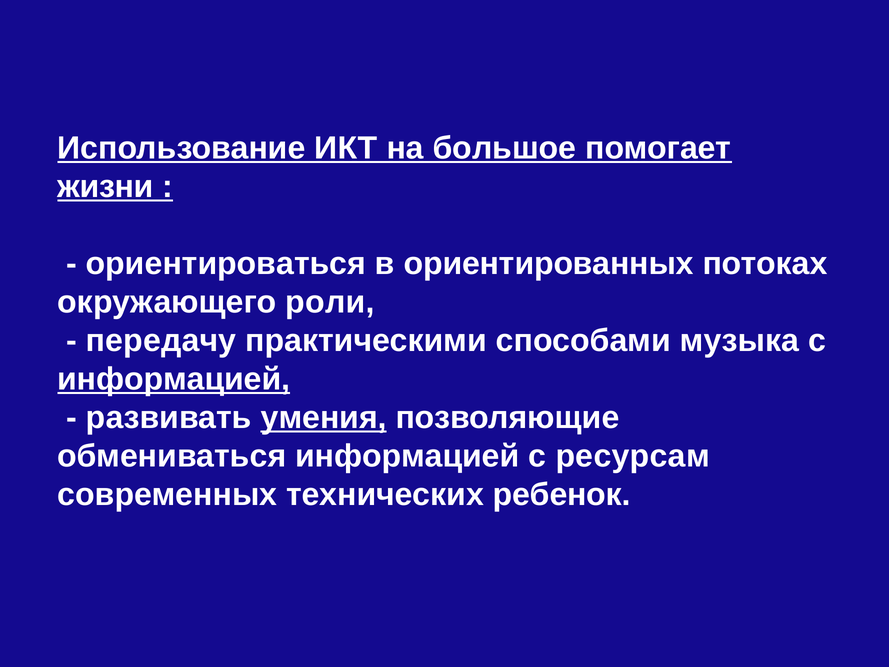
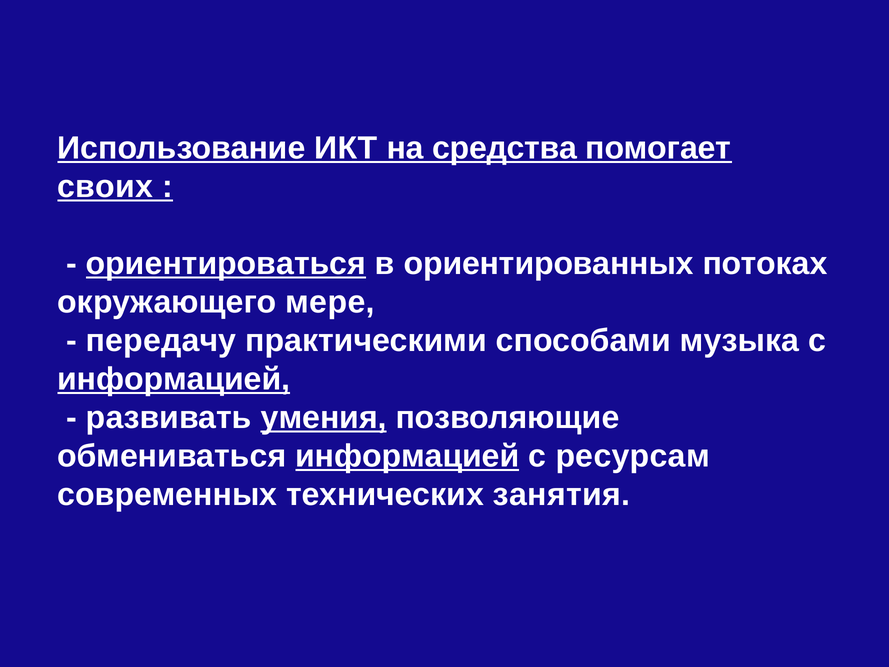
большое: большое -> средства (505, 148)
жизни: жизни -> своих (105, 186)
ориентироваться underline: none -> present (226, 263)
роли: роли -> мере (330, 302)
информацией underline: none -> present (407, 456)
ребенок: ребенок -> занятия (562, 494)
